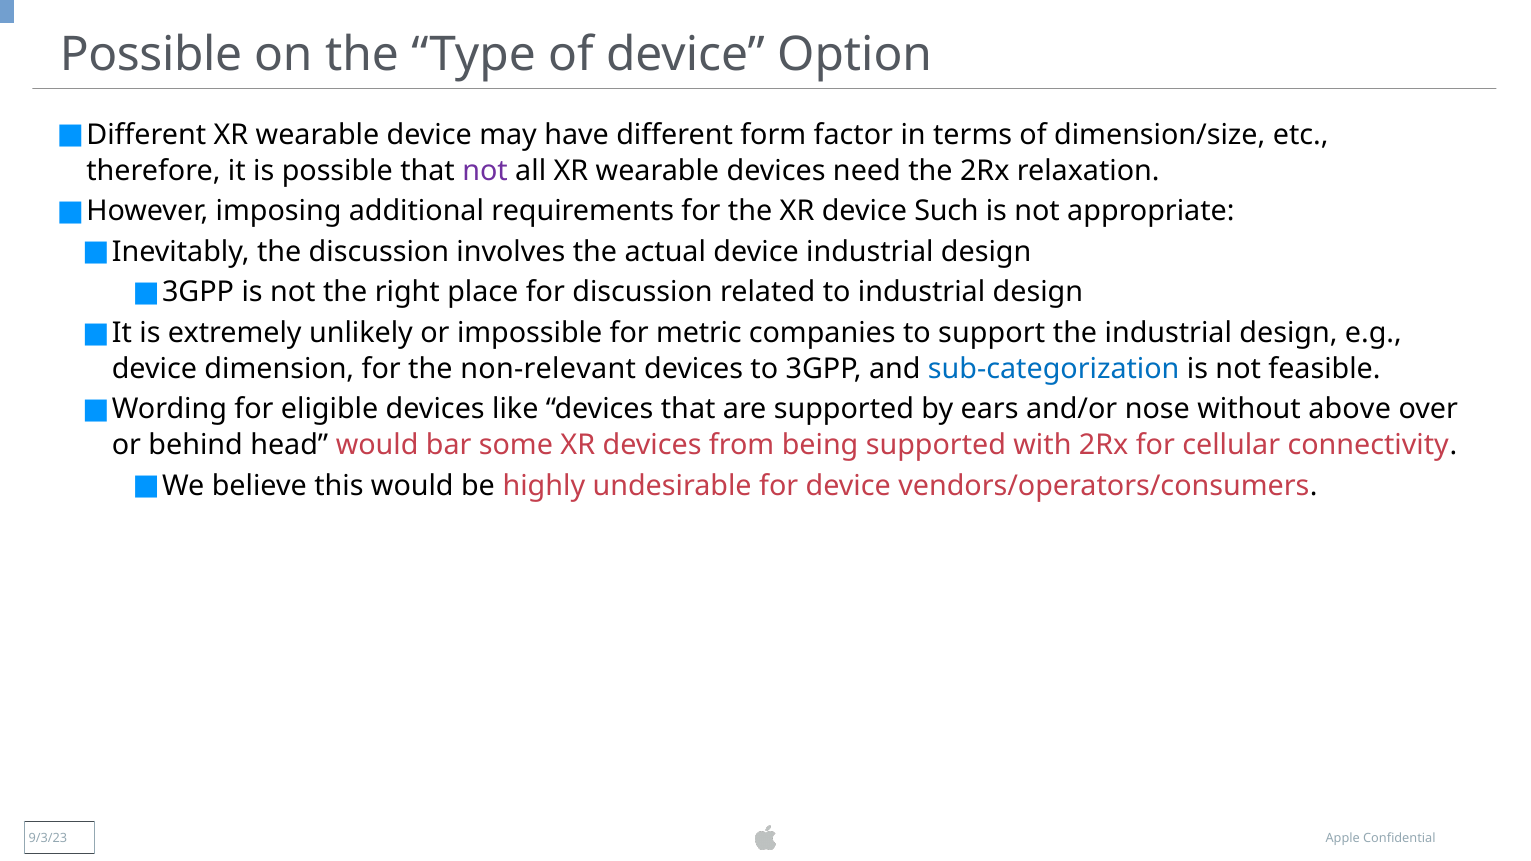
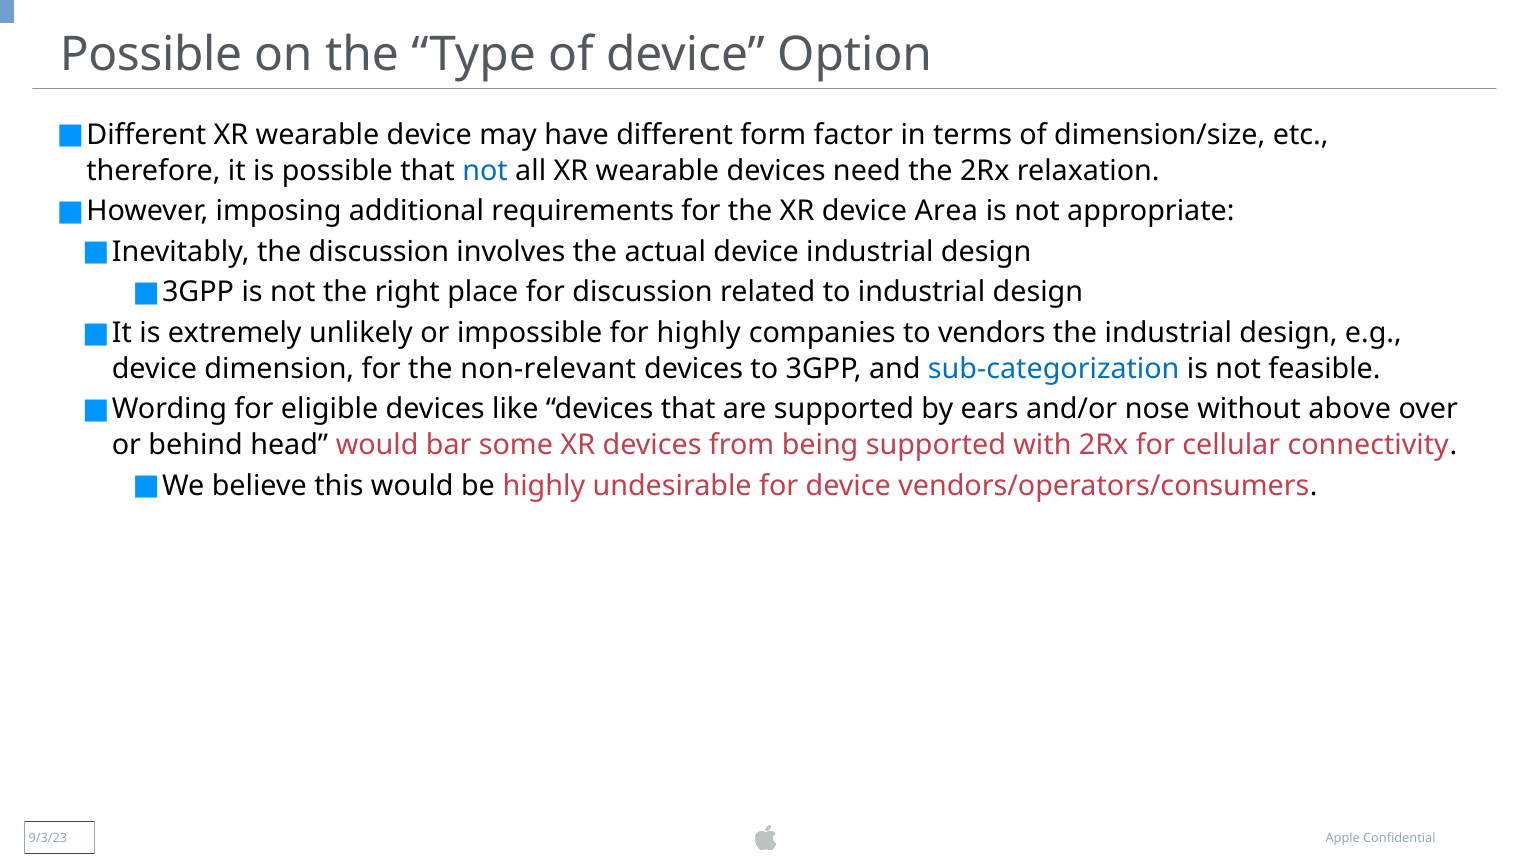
not colour: purple -> blue (485, 171)
Such: Such -> Area (946, 211)
for metric: metric -> highly (699, 333)
support: support -> vendors (992, 333)
